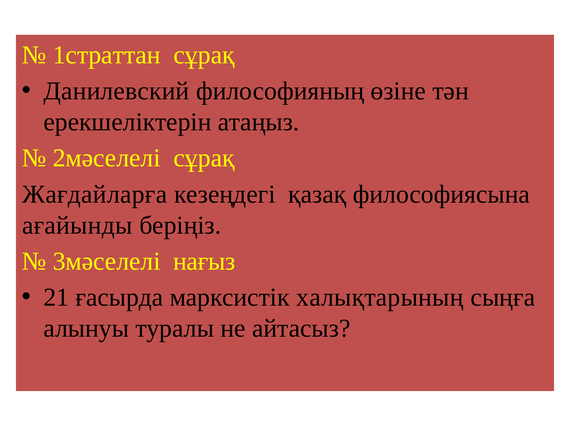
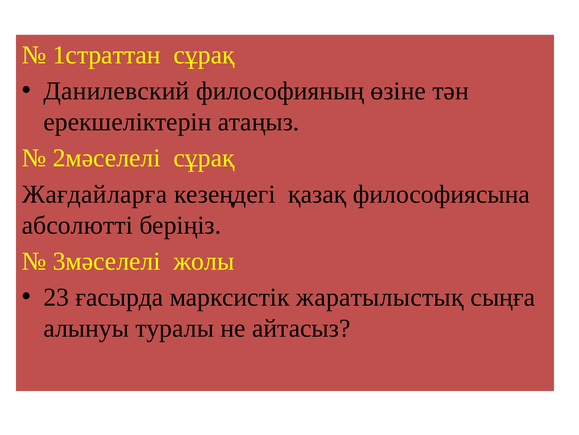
ағайынды: ағайынды -> абсолютті (77, 225)
нағыз: нағыз -> жолы (204, 261)
21: 21 -> 23 (56, 297)
халықтарының: халықтарының -> жаратылыстық (380, 297)
